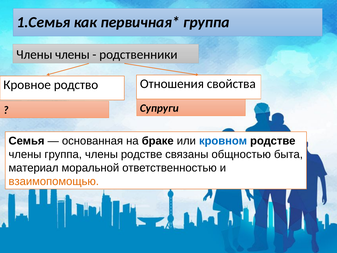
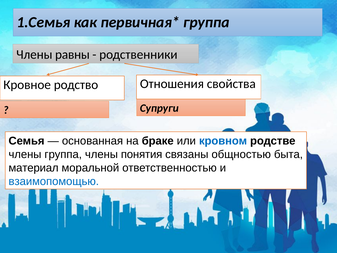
Члены члены: члены -> равны (72, 55)
члены родстве: родстве -> понятия (142, 154)
взаимопомощью colour: orange -> blue (54, 181)
